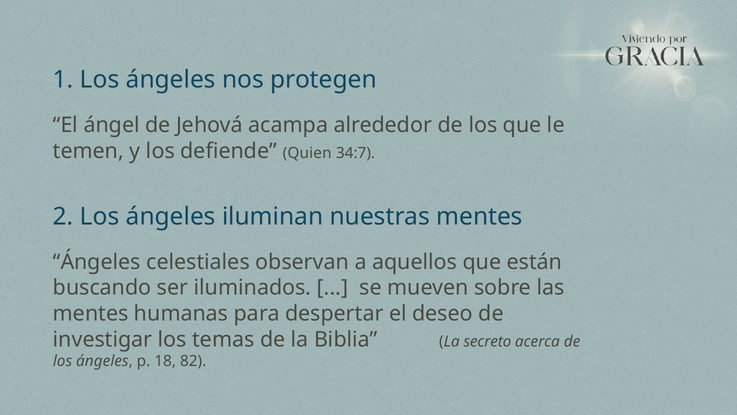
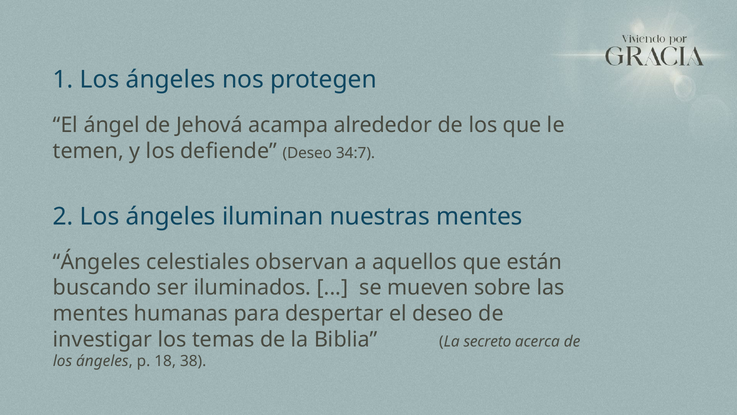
defiende Quien: Quien -> Deseo (307, 153)
82: 82 -> 38 (193, 361)
